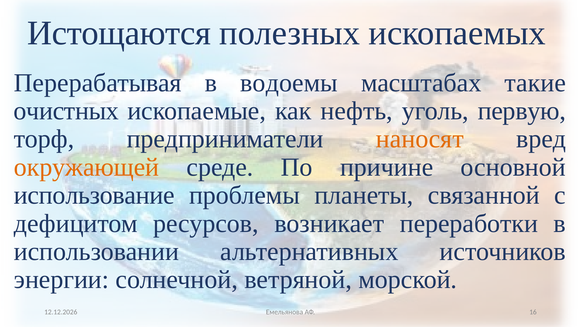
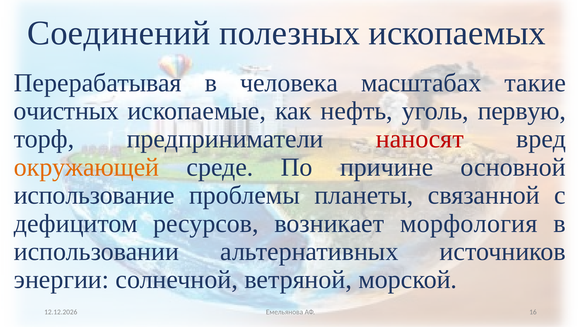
Истощаются: Истощаются -> Соединений (119, 33)
водоемы: водоемы -> человека (289, 83)
наносят colour: orange -> red (420, 139)
переработки: переработки -> морфология (469, 223)
